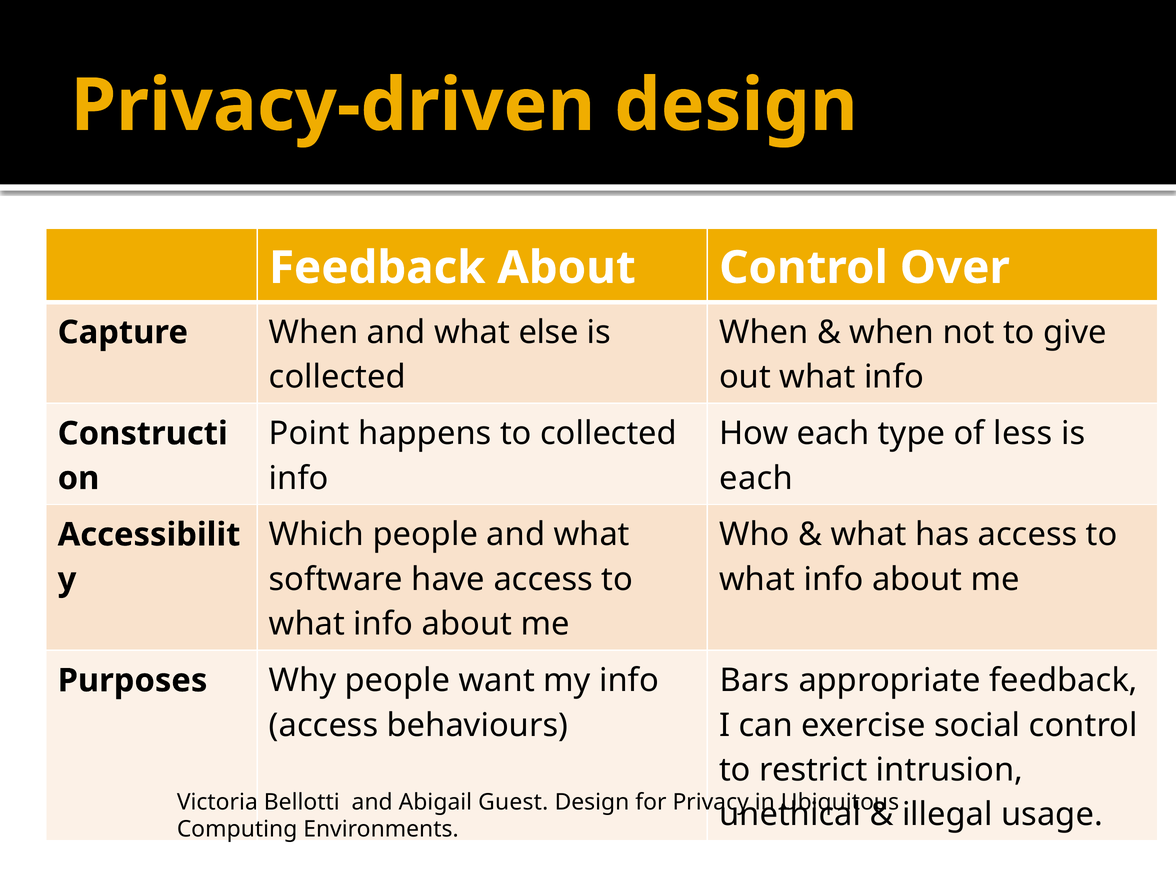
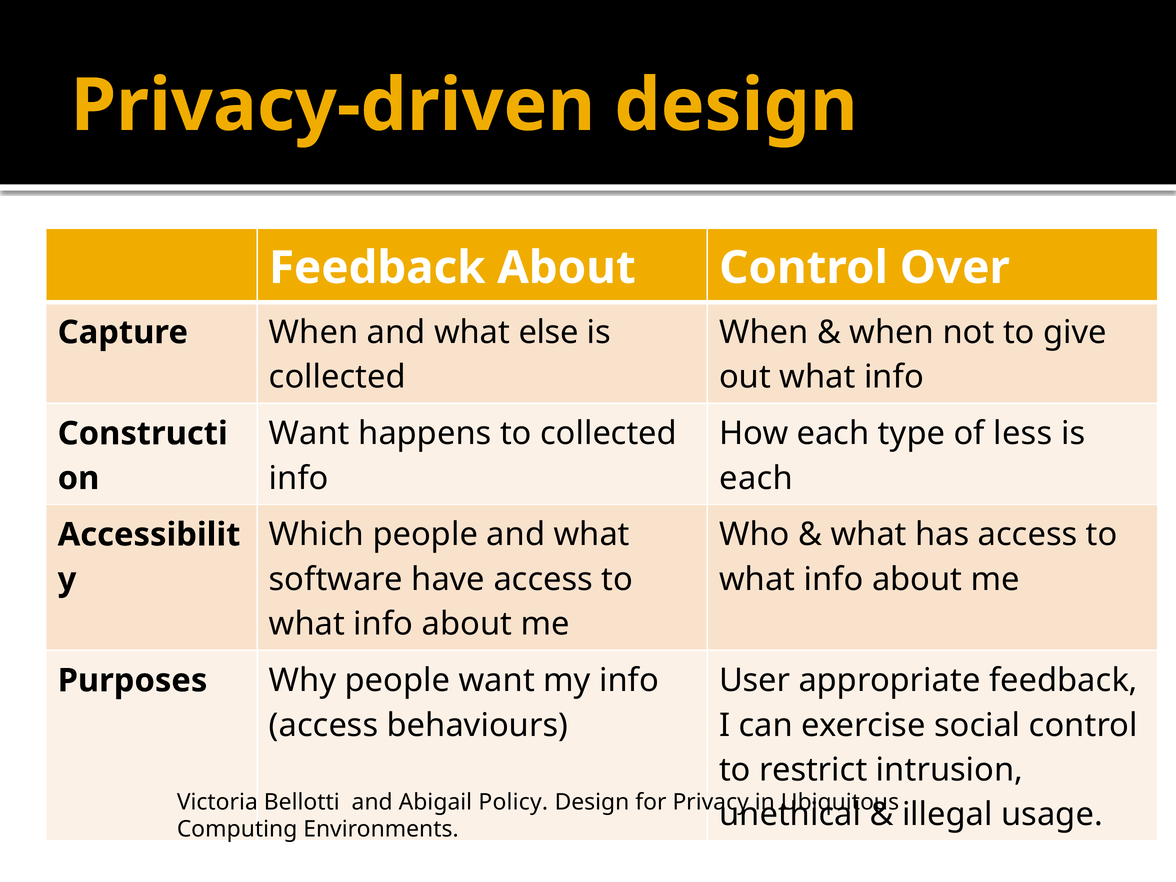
Point: Point -> Want (309, 434)
Bars: Bars -> User (755, 681)
Guest: Guest -> Policy (513, 802)
